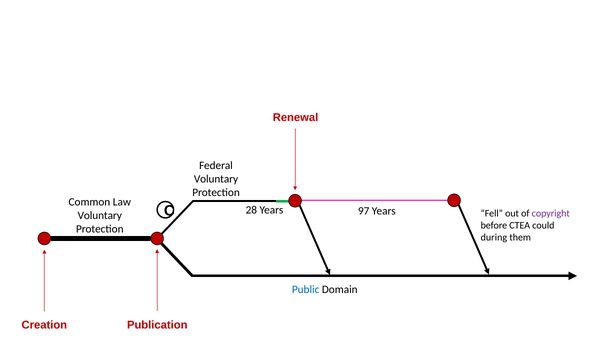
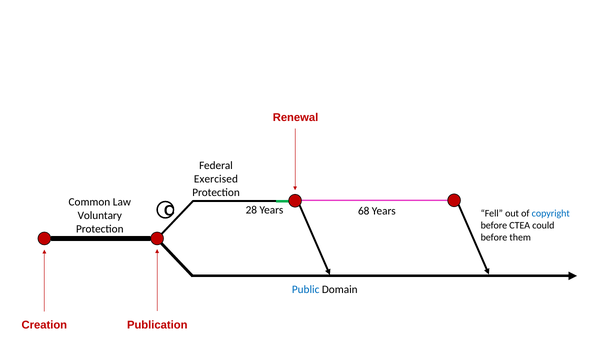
Voluntary: Voluntary -> Exercised (216, 179)
97: 97 -> 68 (364, 211)
copyright colour: purple -> blue (551, 213)
during: during -> before (494, 237)
